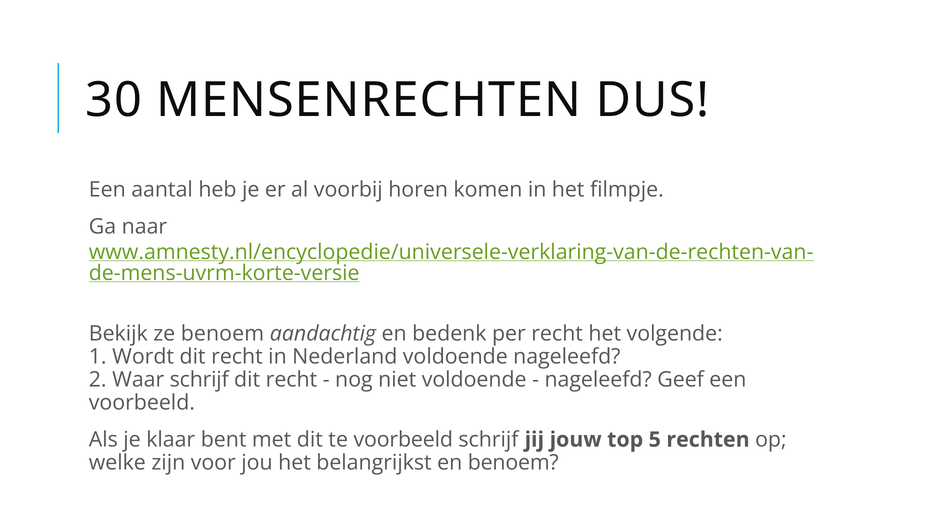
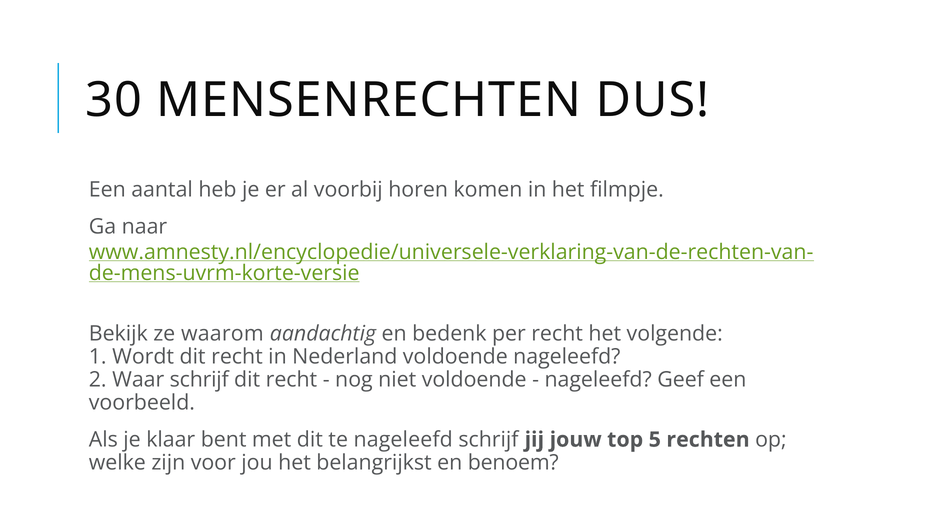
ze benoem: benoem -> waarom (222, 334)
te voorbeeld: voorbeeld -> nageleefd (403, 439)
